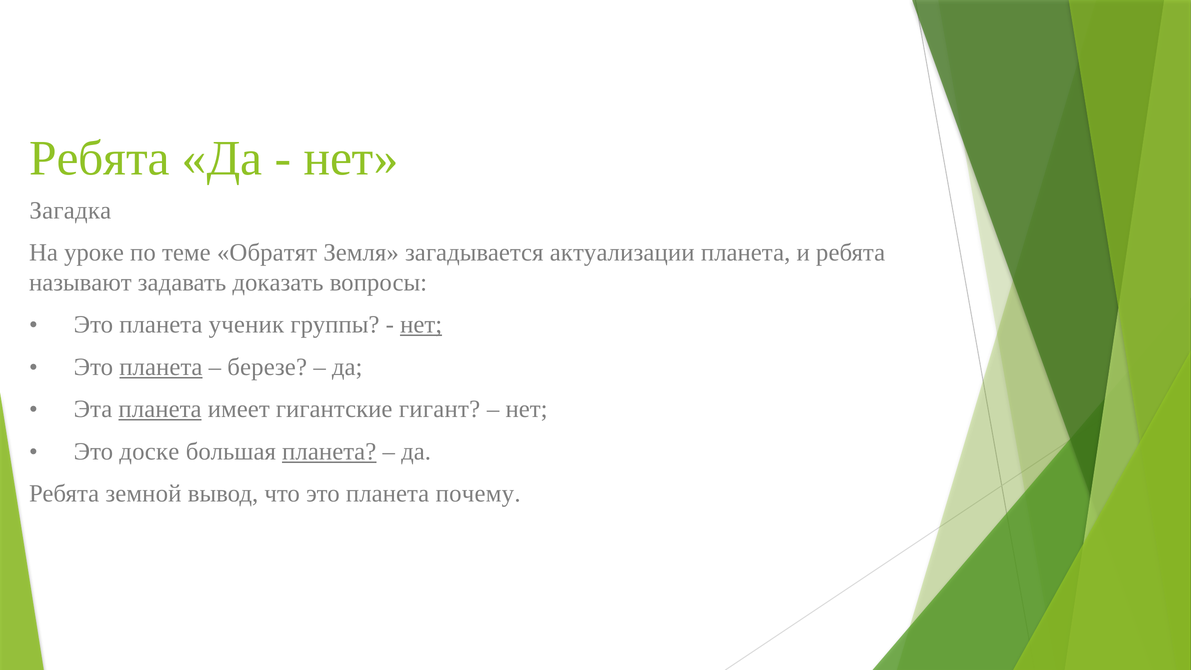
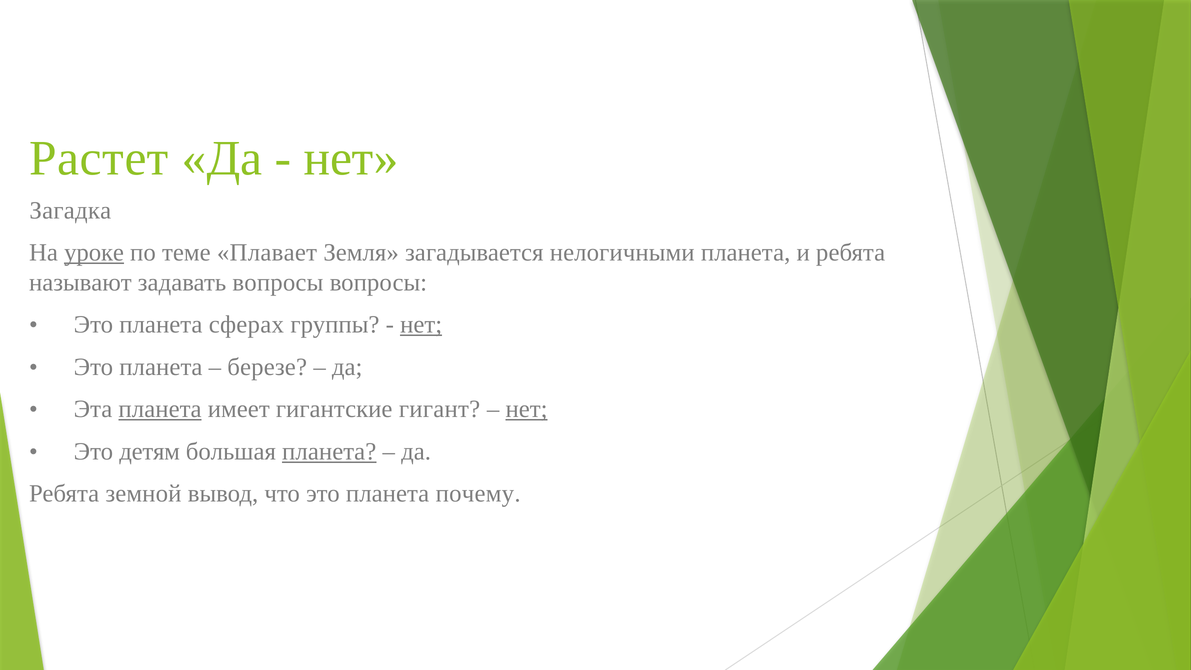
Ребята: Ребята -> Растет (99, 158)
уроке underline: none -> present (94, 253)
Обратят: Обратят -> Плавает (267, 253)
актуализации: актуализации -> нелогичными (622, 253)
задавать доказать: доказать -> вопросы (278, 282)
ученик: ученик -> сферах (246, 325)
планета underline: present -> none (161, 367)
нет underline: none -> present (527, 409)
доске: доске -> детям (150, 451)
